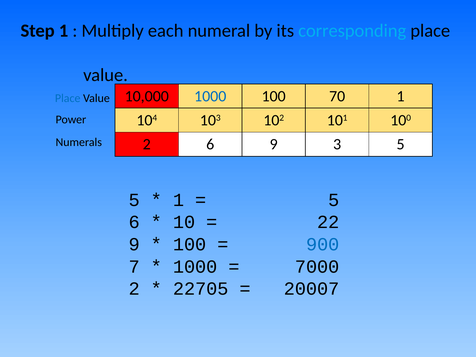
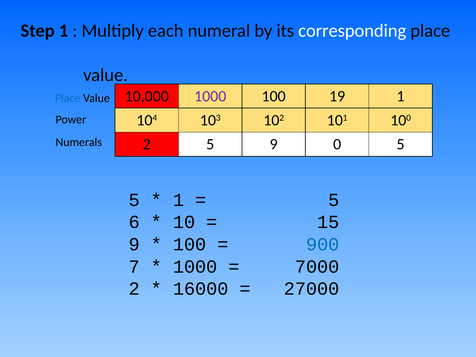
corresponding colour: light blue -> white (352, 31)
1000 colour: blue -> purple (210, 96)
70: 70 -> 19 (337, 96)
2 6: 6 -> 5 (210, 144)
3: 3 -> 0 (337, 144)
22: 22 -> 15 (328, 222)
22705: 22705 -> 16000 (201, 289)
20007: 20007 -> 27000 (312, 289)
